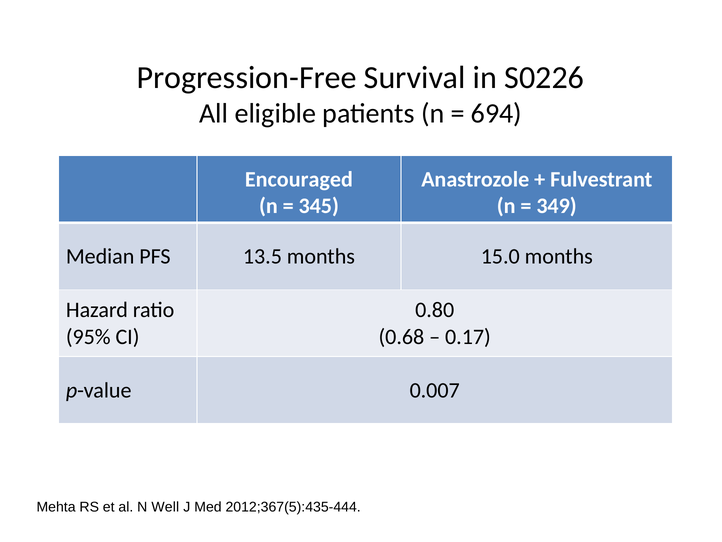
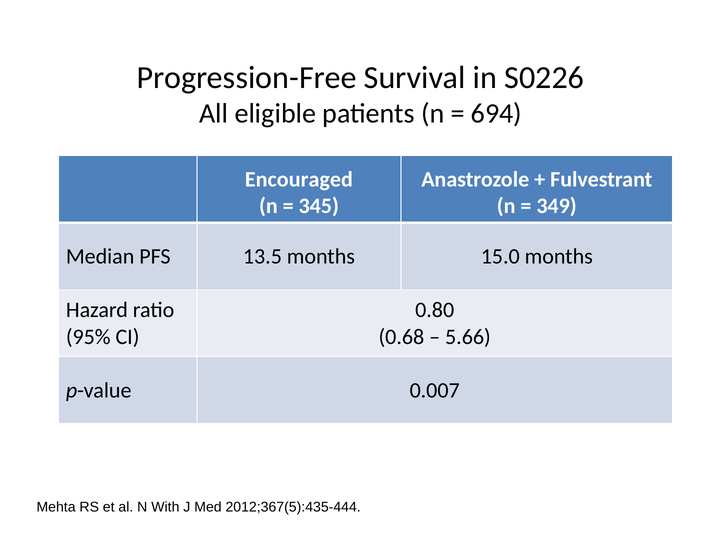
0.17: 0.17 -> 5.66 (468, 337)
Well: Well -> With (165, 506)
